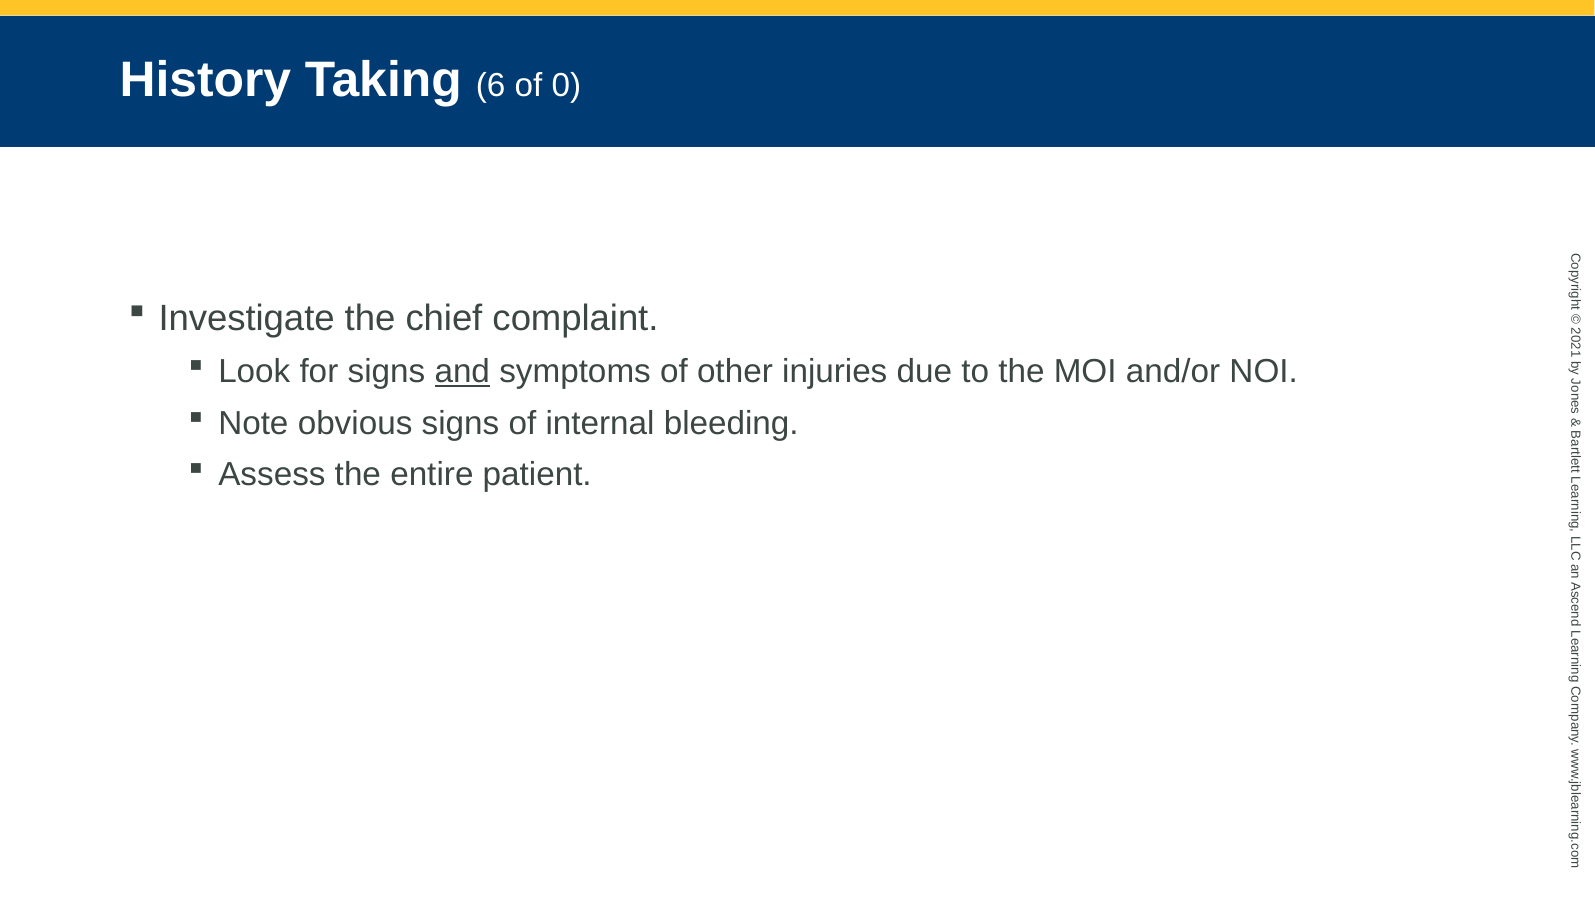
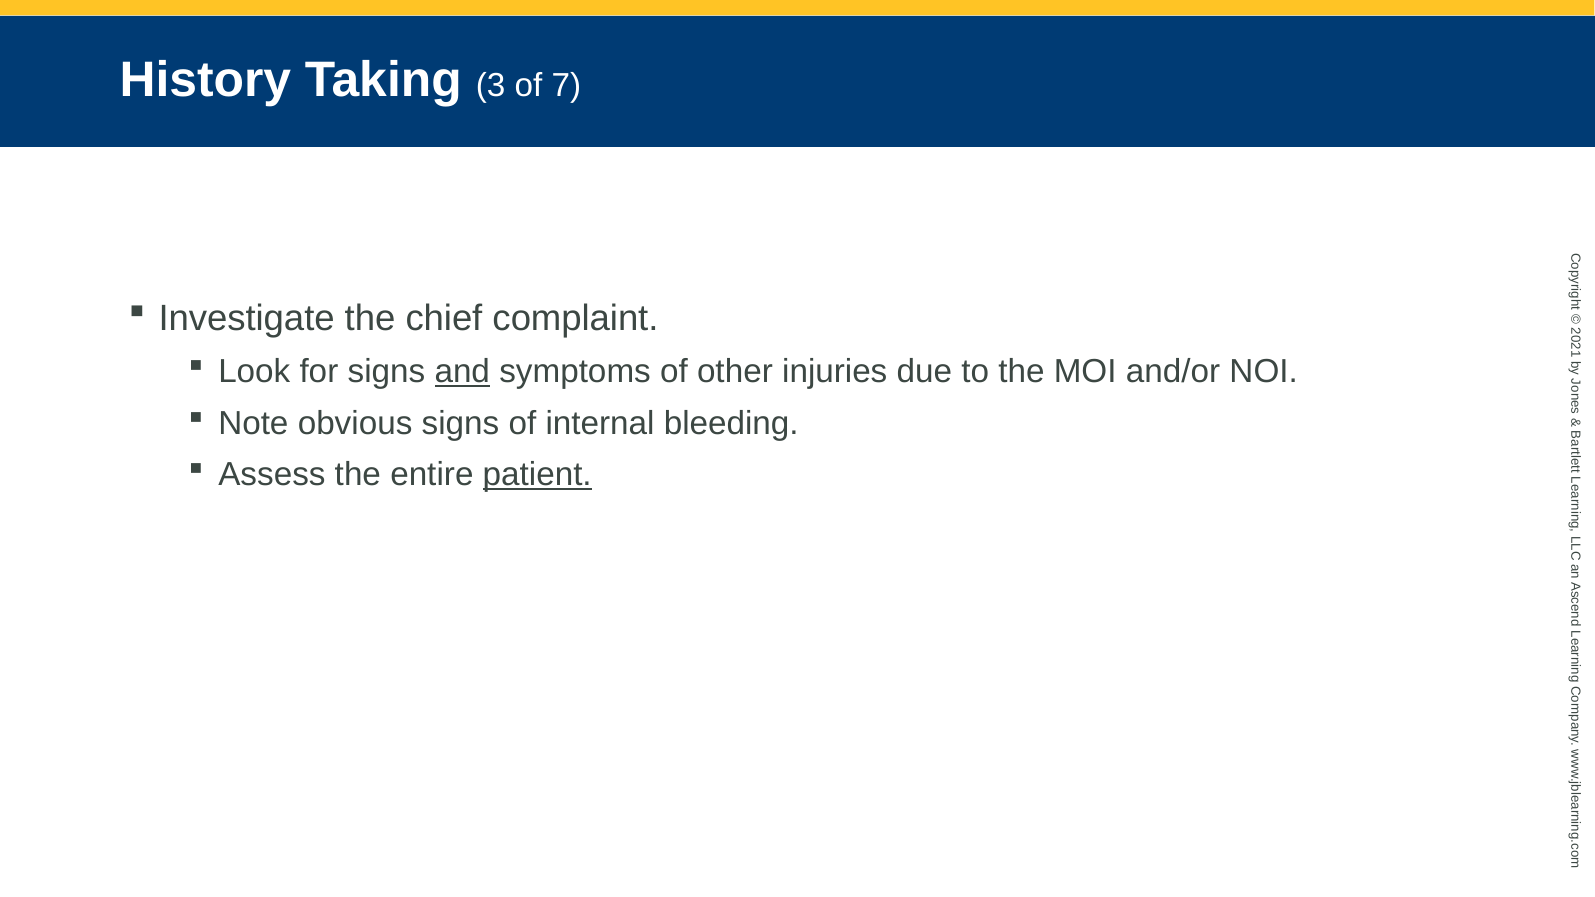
6: 6 -> 3 (491, 86)
of 0: 0 -> 7 (566, 86)
patient underline: none -> present (537, 475)
